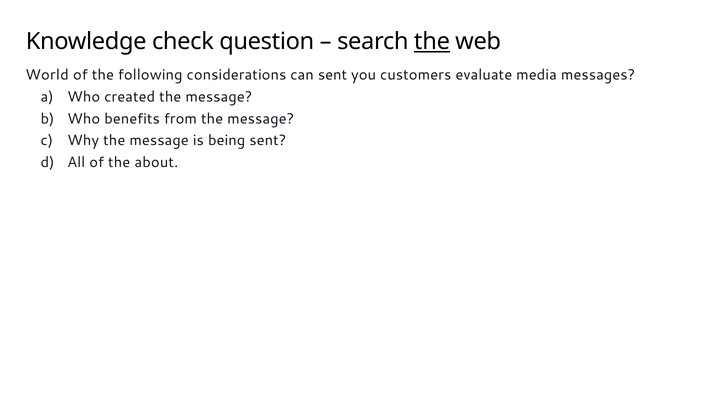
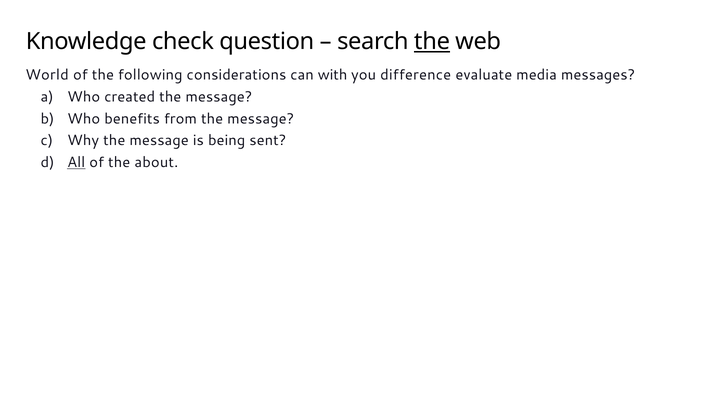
can sent: sent -> with (333, 75)
customers: customers -> difference (416, 75)
All underline: none -> present (76, 163)
